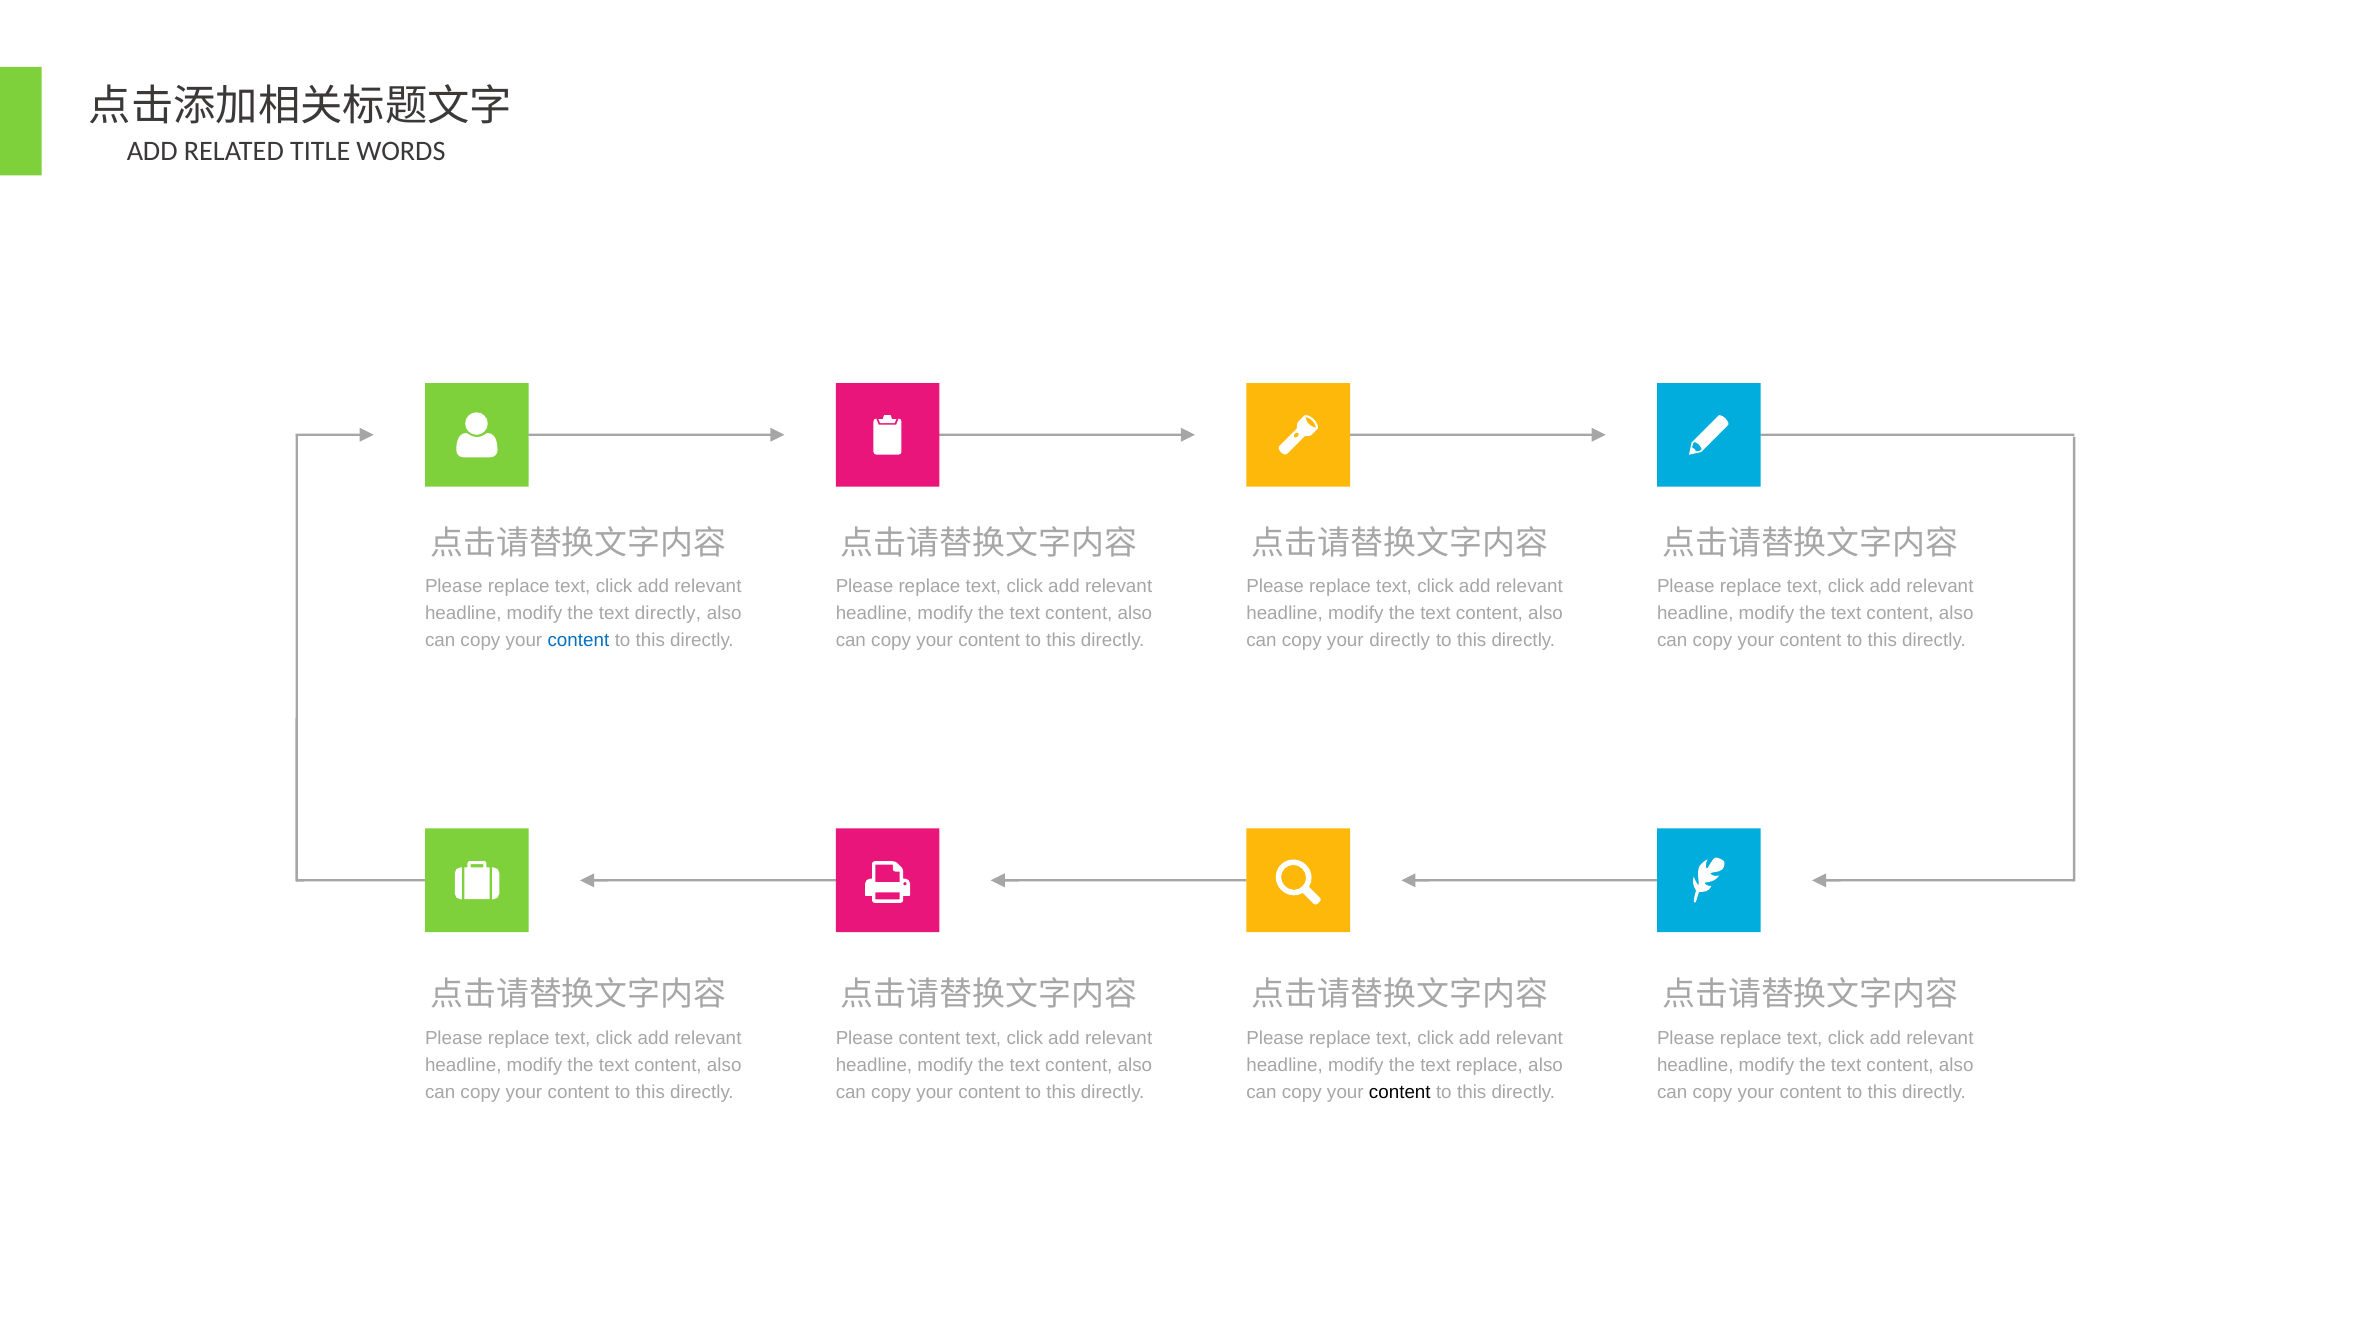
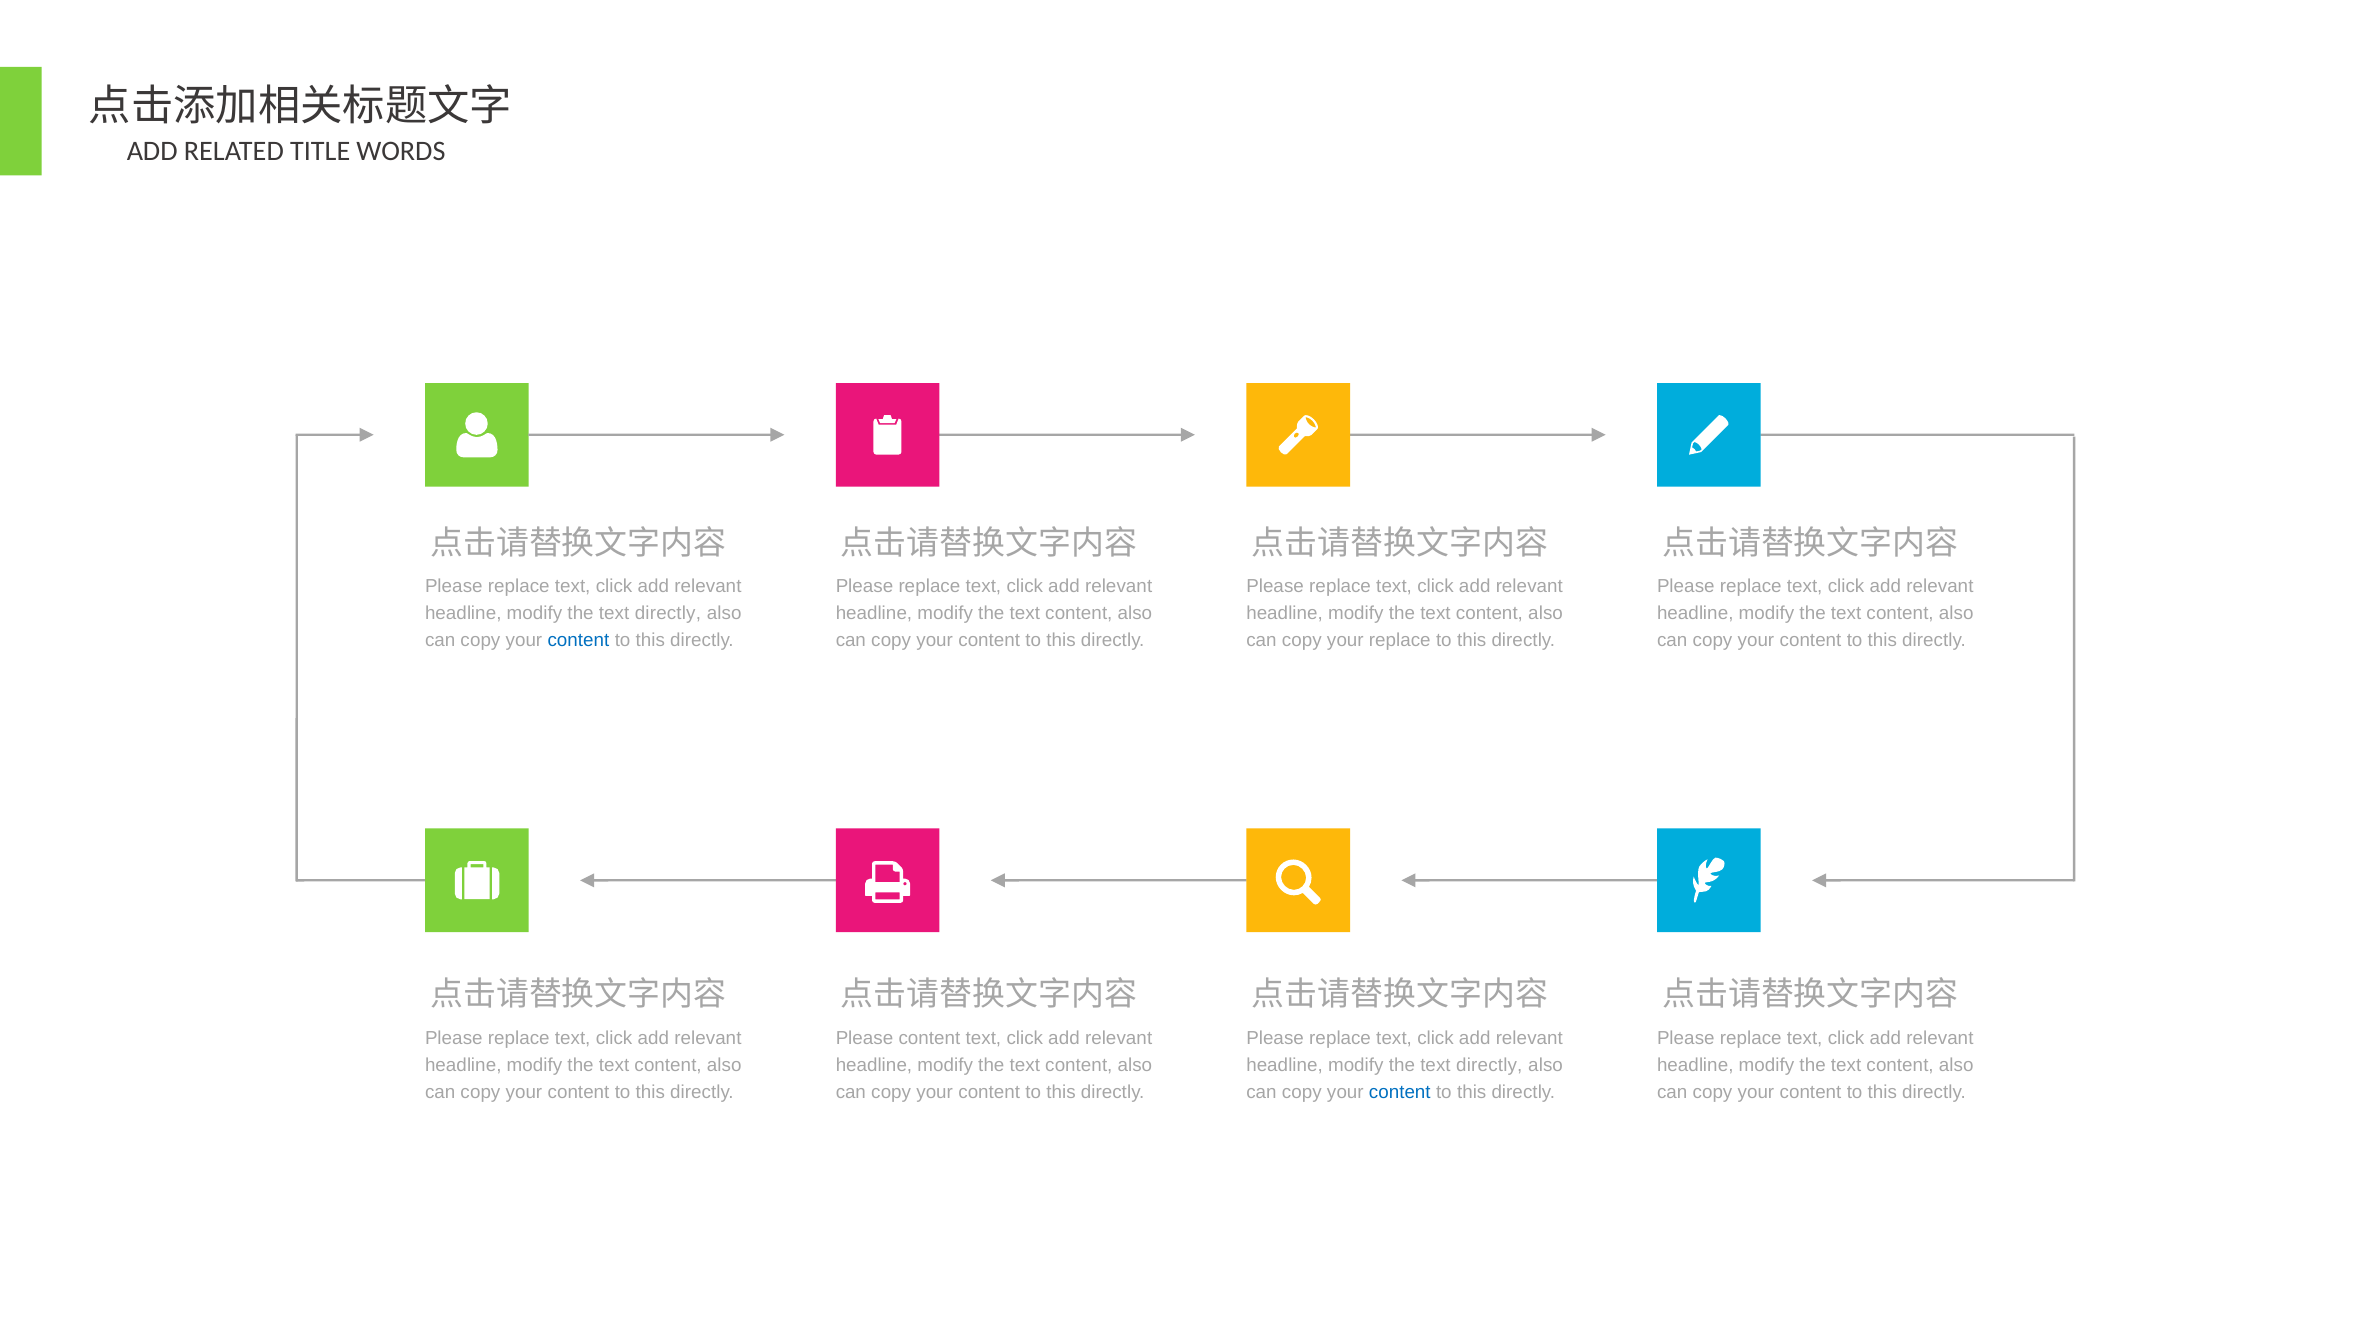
your directly: directly -> replace (1400, 641)
replace: replace -> directly (1489, 1065)
content colour: black -> blue (1400, 1092)
